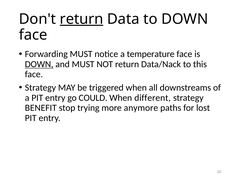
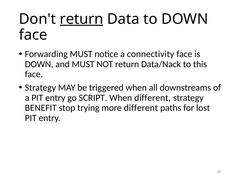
temperature: temperature -> connectivity (151, 54)
DOWN underline: present -> none (39, 64)
COULD: COULD -> SCRIPT (93, 98)
more anymore: anymore -> different (141, 108)
